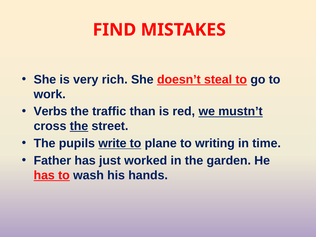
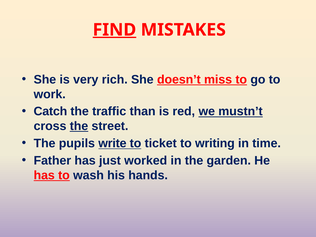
FIND underline: none -> present (114, 30)
steal: steal -> miss (218, 80)
Verbs: Verbs -> Catch (50, 111)
plane: plane -> ticket (161, 143)
